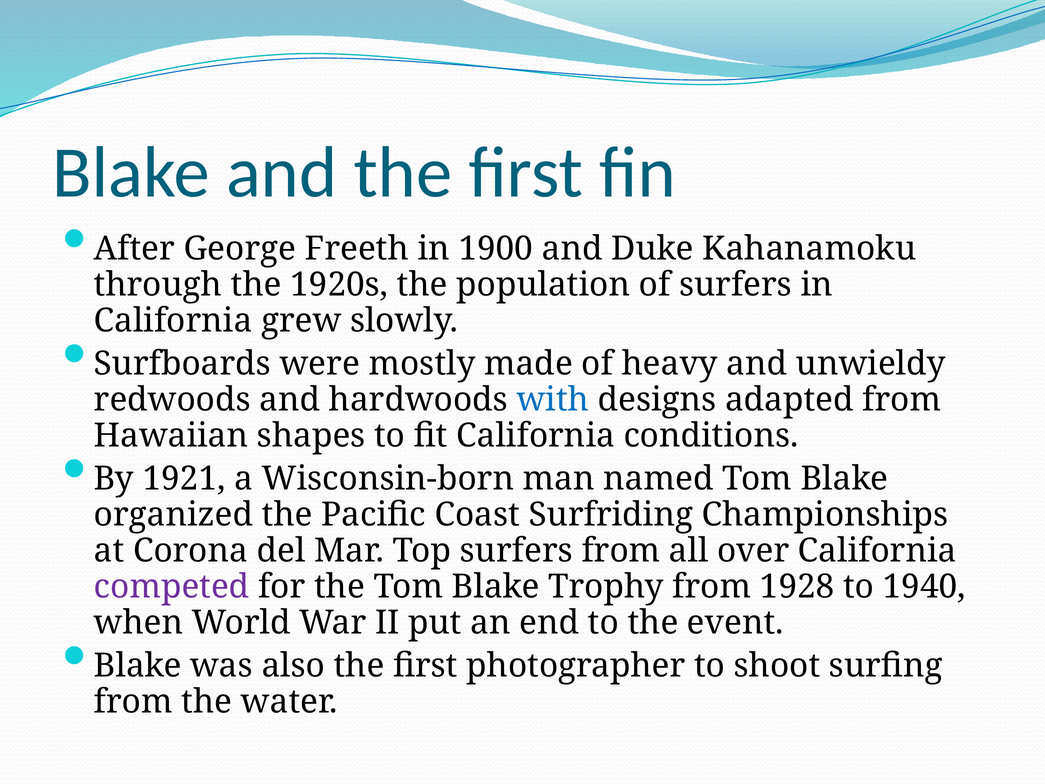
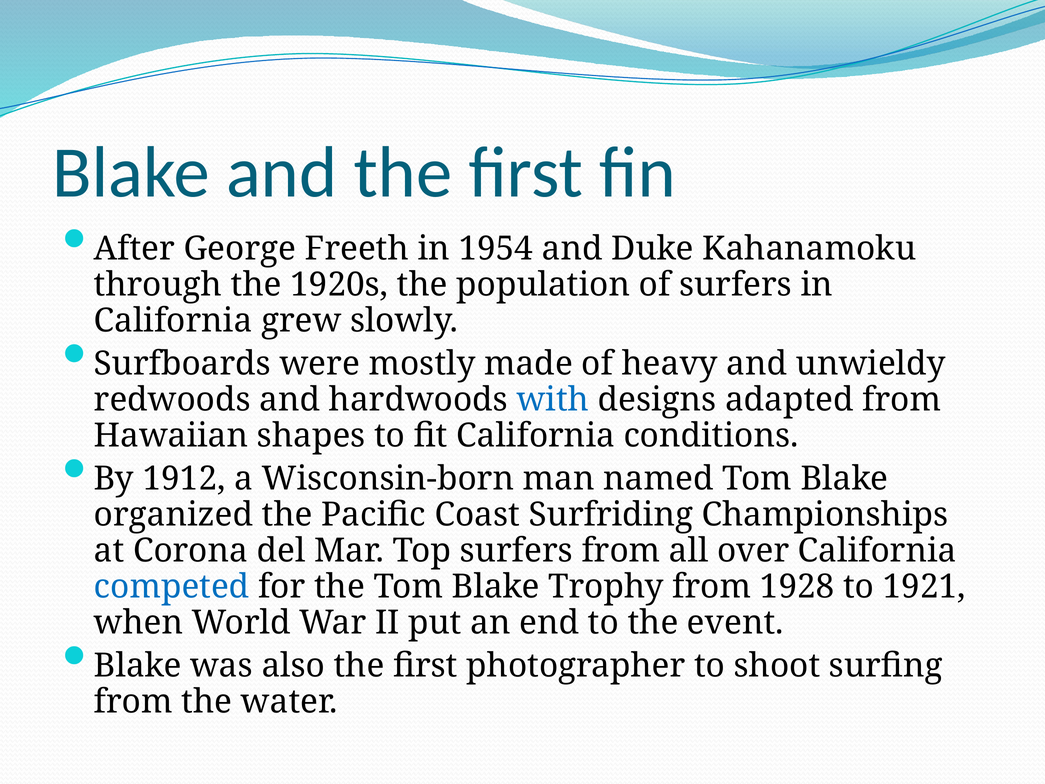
1900: 1900 -> 1954 (496, 249)
1921: 1921 -> 1912 (184, 478)
competed colour: purple -> blue (172, 587)
1940: 1940 -> 1921 (924, 587)
